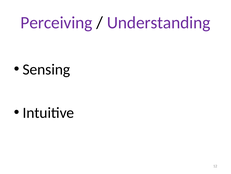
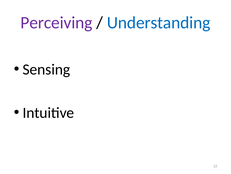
Understanding colour: purple -> blue (159, 23)
